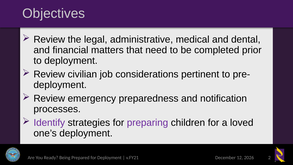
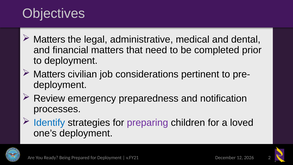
Review: Review -> Matters (49, 39)
Review: Review -> Matters (49, 74)
Identify colour: purple -> blue (49, 122)
